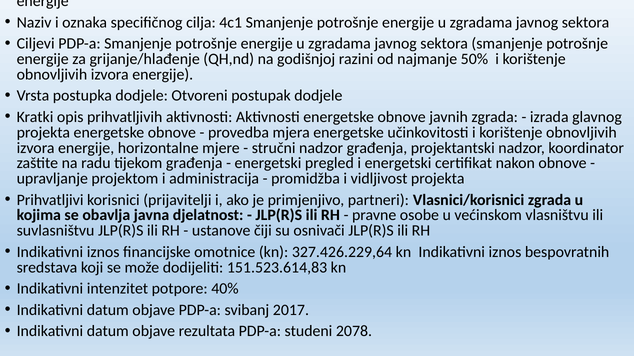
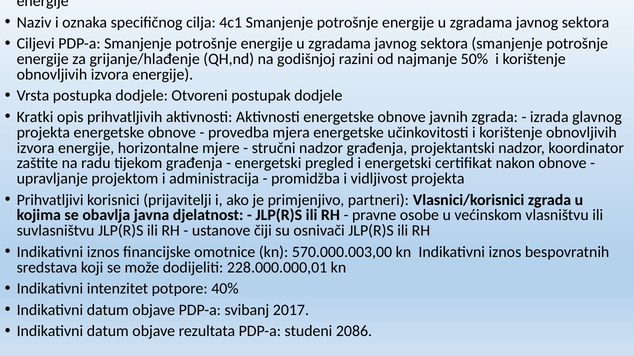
327.426.229,64: 327.426.229,64 -> 570.000.003,00 (342, 252)
151.523.614,83: 151.523.614,83 -> 228.000.000,01 (277, 268)
2078: 2078 -> 2086 (354, 332)
